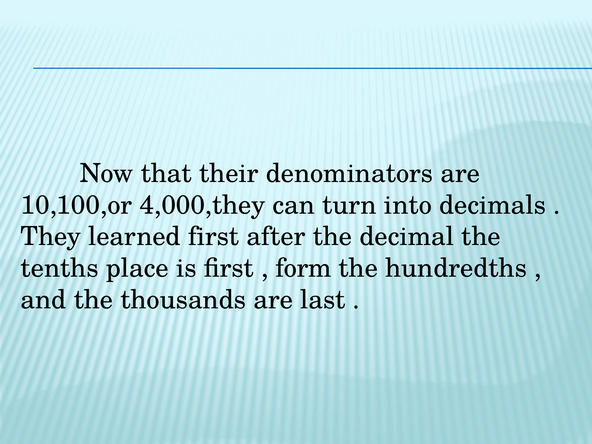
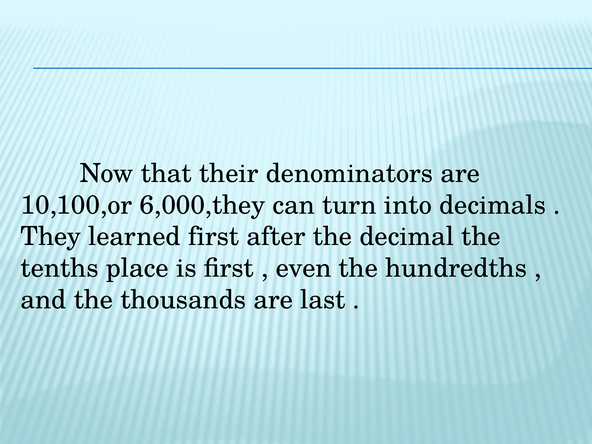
4,000,they: 4,000,they -> 6,000,they (202, 205)
form: form -> even (304, 268)
